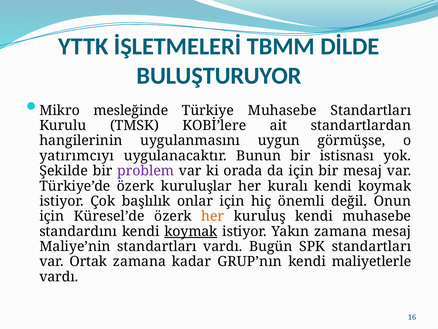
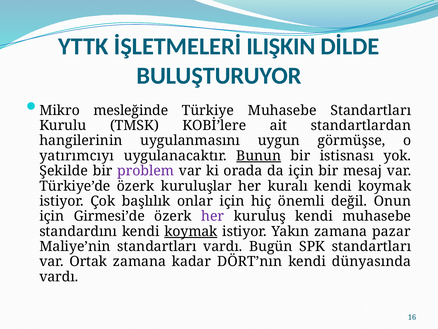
TBMM: TBMM -> ILIŞKIN (281, 46)
Bunun underline: none -> present (259, 156)
Küresel’de: Küresel’de -> Girmesi’de (109, 216)
her colour: orange -> purple (213, 216)
zamana mesaj: mesaj -> pazar (391, 231)
GRUP’nın: GRUP’nın -> DÖRT’nın (250, 261)
maliyetlerle: maliyetlerle -> dünyasında (371, 261)
